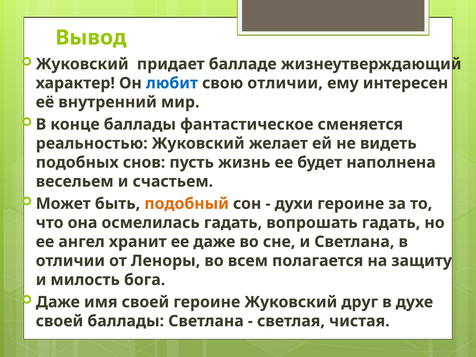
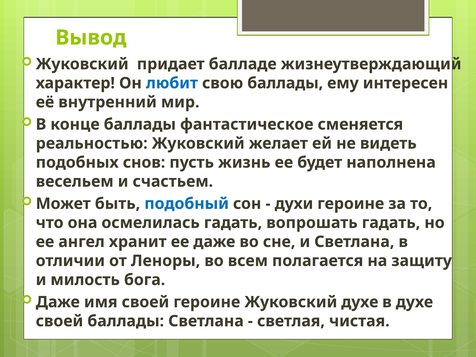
свою отличии: отличии -> баллады (285, 83)
подобный colour: orange -> blue (187, 204)
Жуковский друг: друг -> духе (360, 302)
